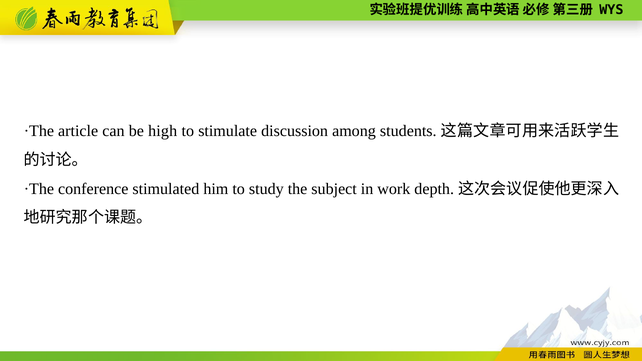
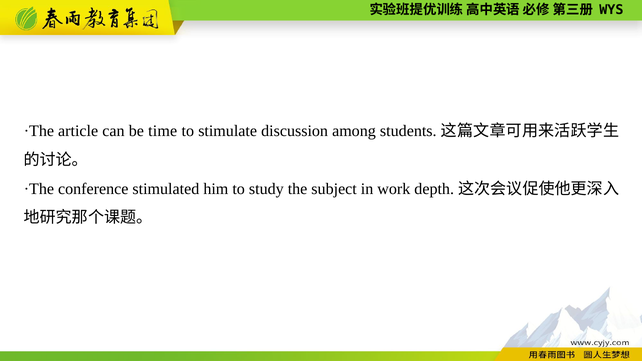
high: high -> time (163, 131)
